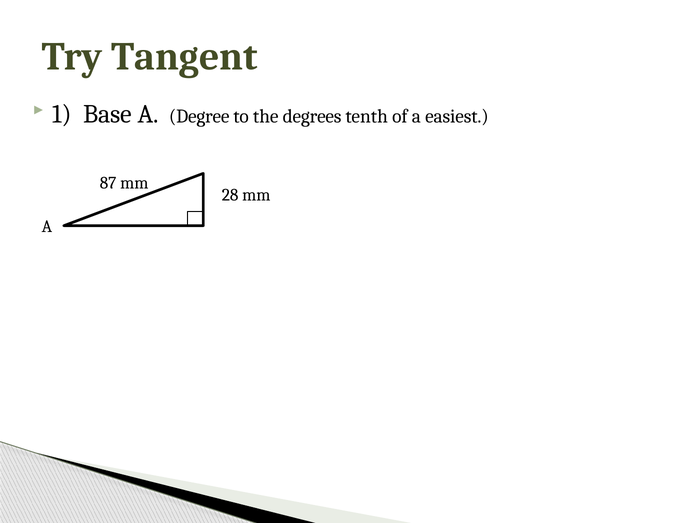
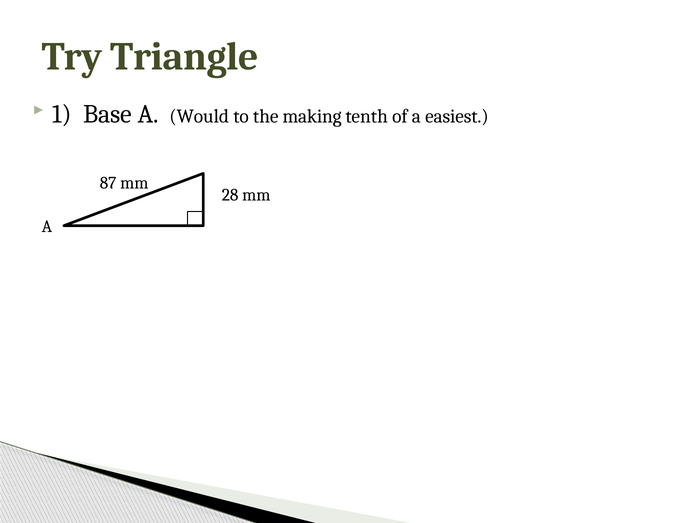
Tangent: Tangent -> Triangle (185, 57)
Degree: Degree -> Would (199, 116)
degrees: degrees -> making (312, 116)
